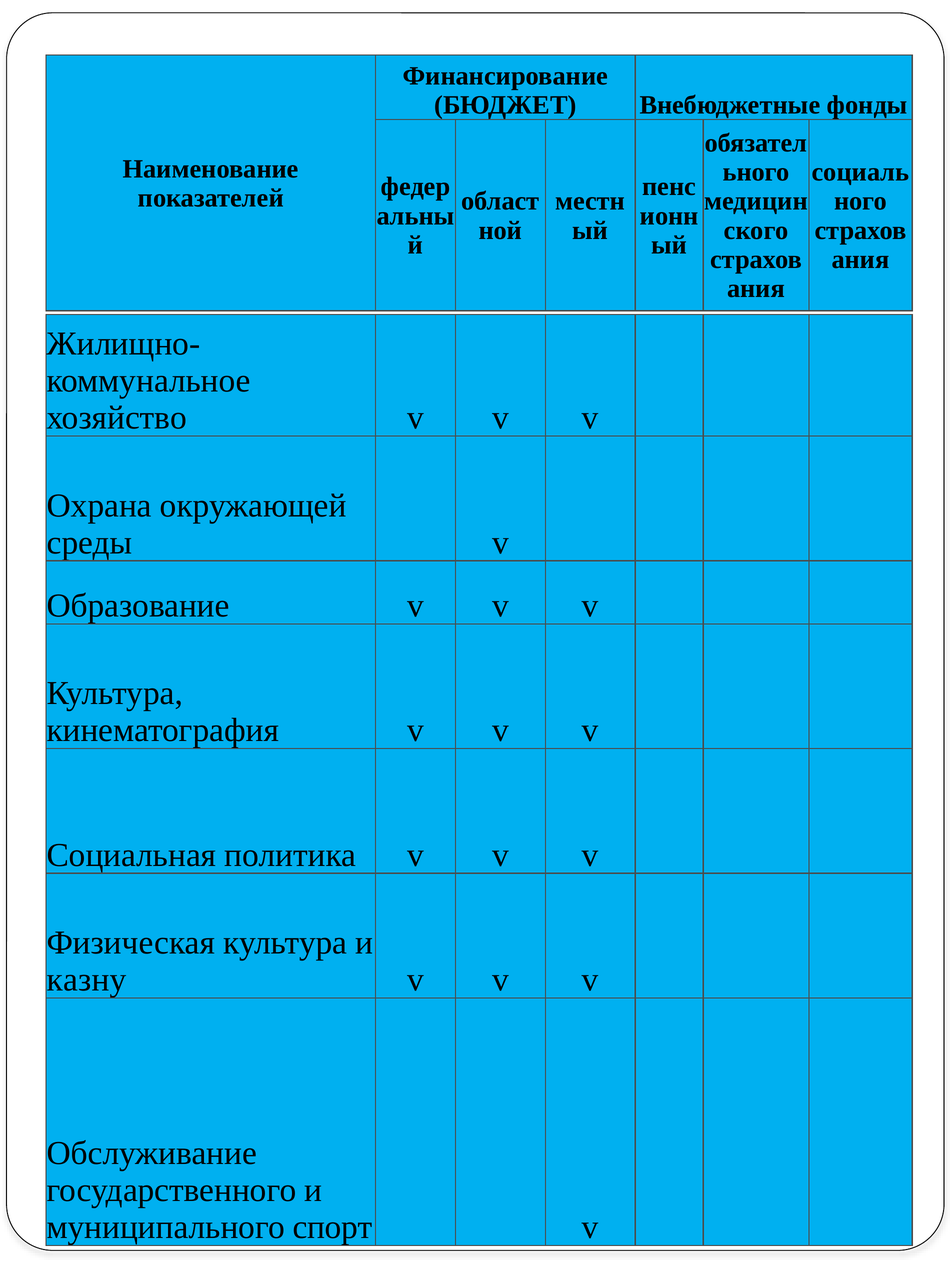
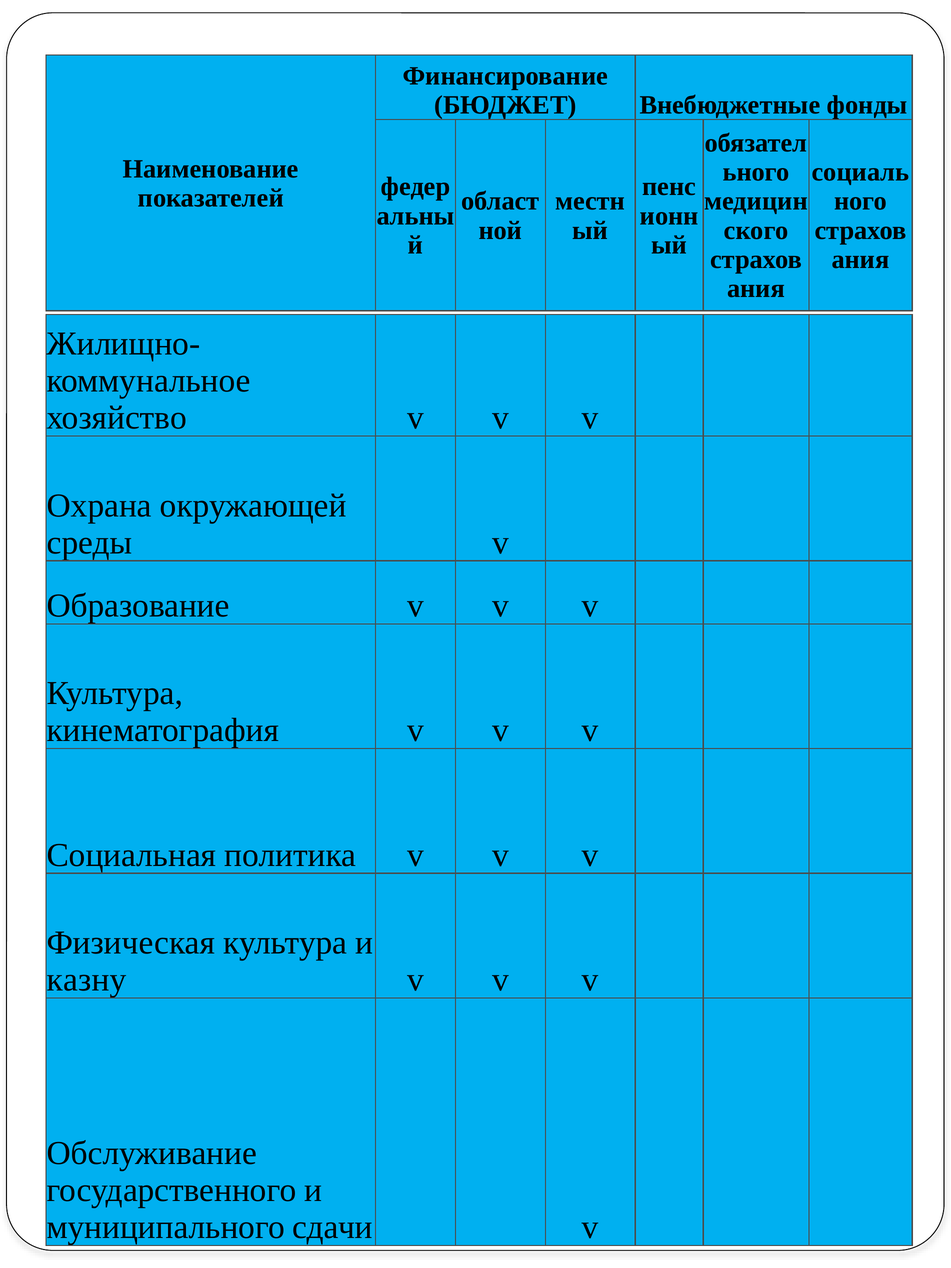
спорт: спорт -> сдачи (332, 1227)
